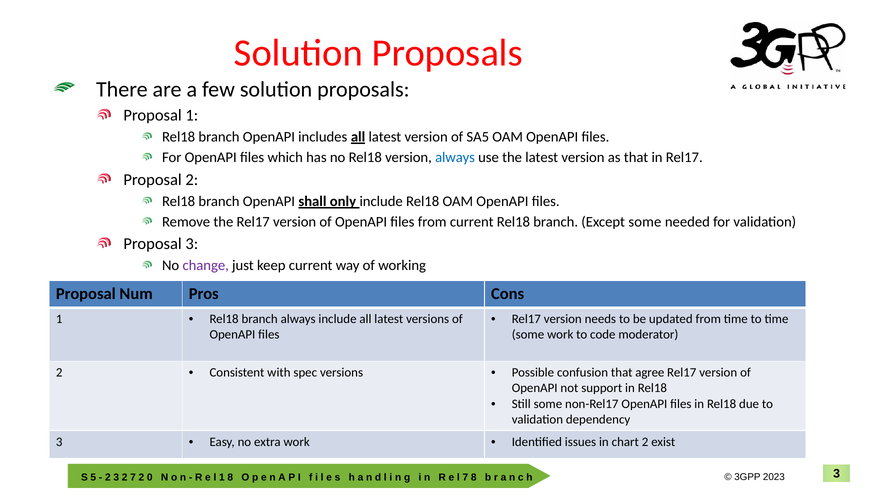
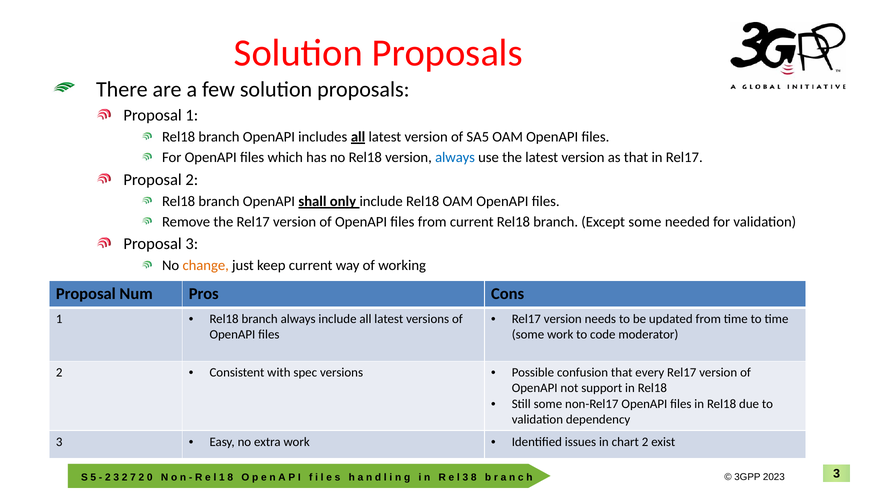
change colour: purple -> orange (206, 266)
agree: agree -> every (650, 373)
7: 7 -> 3 (465, 477)
